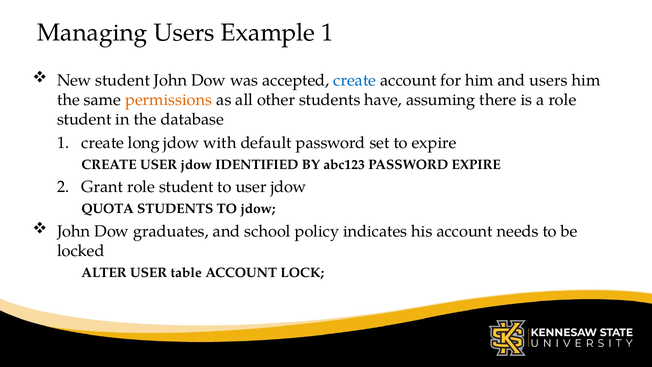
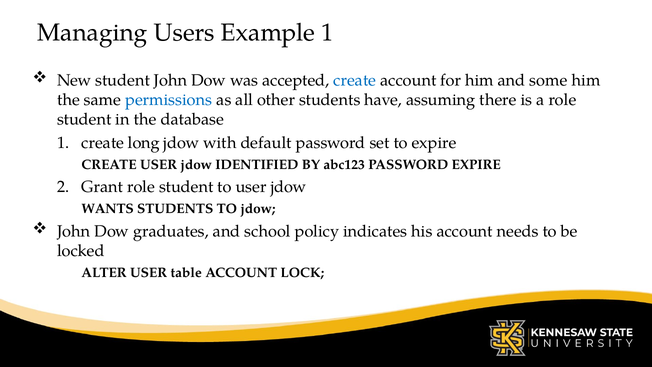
and users: users -> some (549, 80)
permissions colour: orange -> blue (169, 100)
QUOTA: QUOTA -> WANTS (108, 209)
